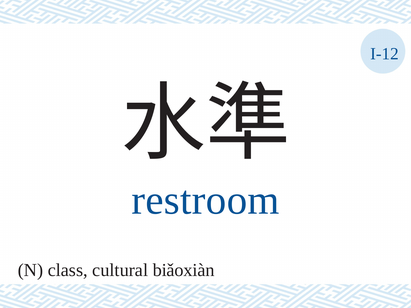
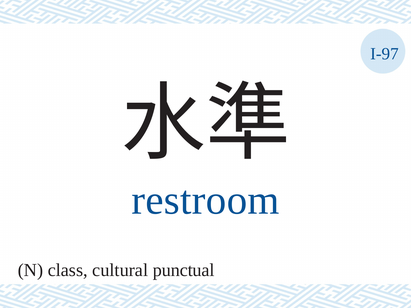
I-12: I-12 -> I-97 (384, 54)
biǎoxiàn: biǎoxiàn -> punctual (184, 270)
